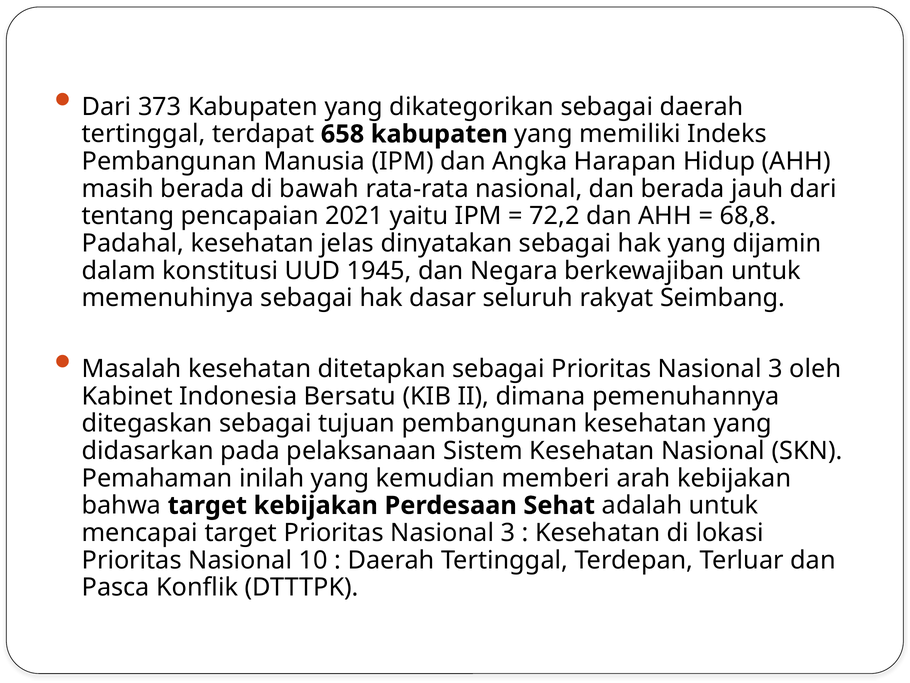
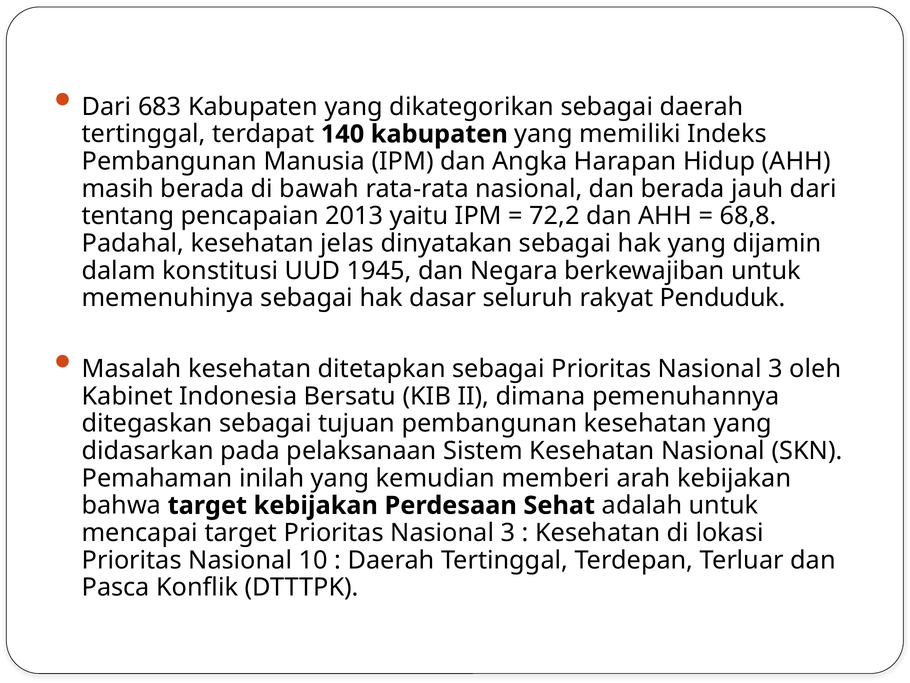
373: 373 -> 683 (160, 107)
658: 658 -> 140 (343, 134)
2021: 2021 -> 2013 (354, 216)
Seimbang: Seimbang -> Penduduk (723, 298)
